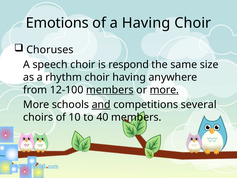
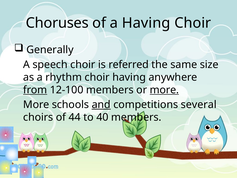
Emotions: Emotions -> Choruses (57, 23)
Choruses: Choruses -> Generally (50, 50)
respond: respond -> referred (129, 64)
from underline: none -> present (35, 90)
members underline: present -> none (110, 90)
10: 10 -> 44 (75, 117)
